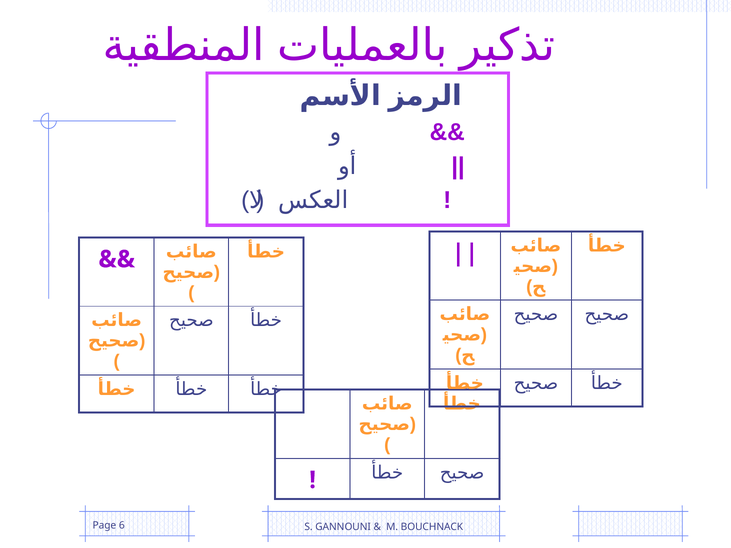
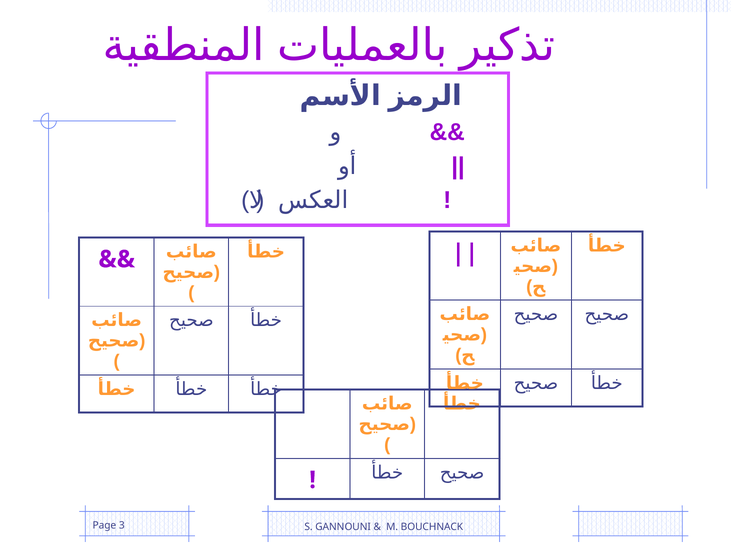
6: 6 -> 3 (122, 525)
